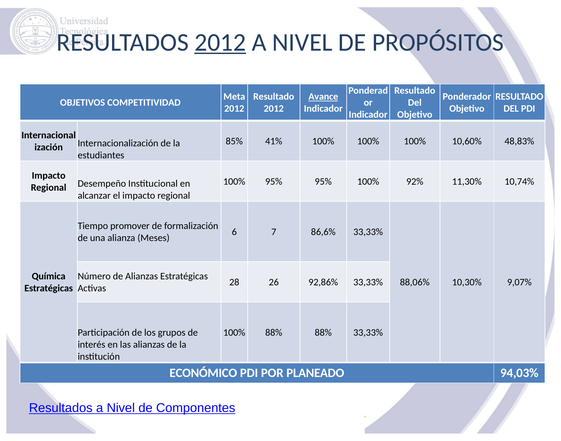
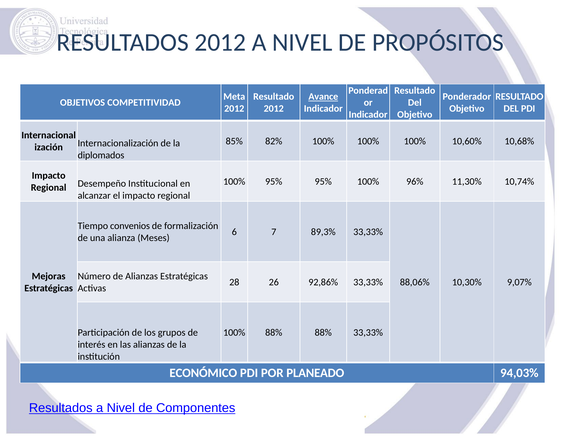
2012 underline: present -> none (220, 42)
41%: 41% -> 82% (274, 141)
48,83%: 48,83% -> 10,68% (519, 141)
estudiantes: estudiantes -> diplomados (101, 155)
92%: 92% -> 96% (415, 181)
promover: promover -> convenios (130, 226)
86,6%: 86,6% -> 89,3% (323, 232)
Química: Química -> Mejoras (49, 276)
